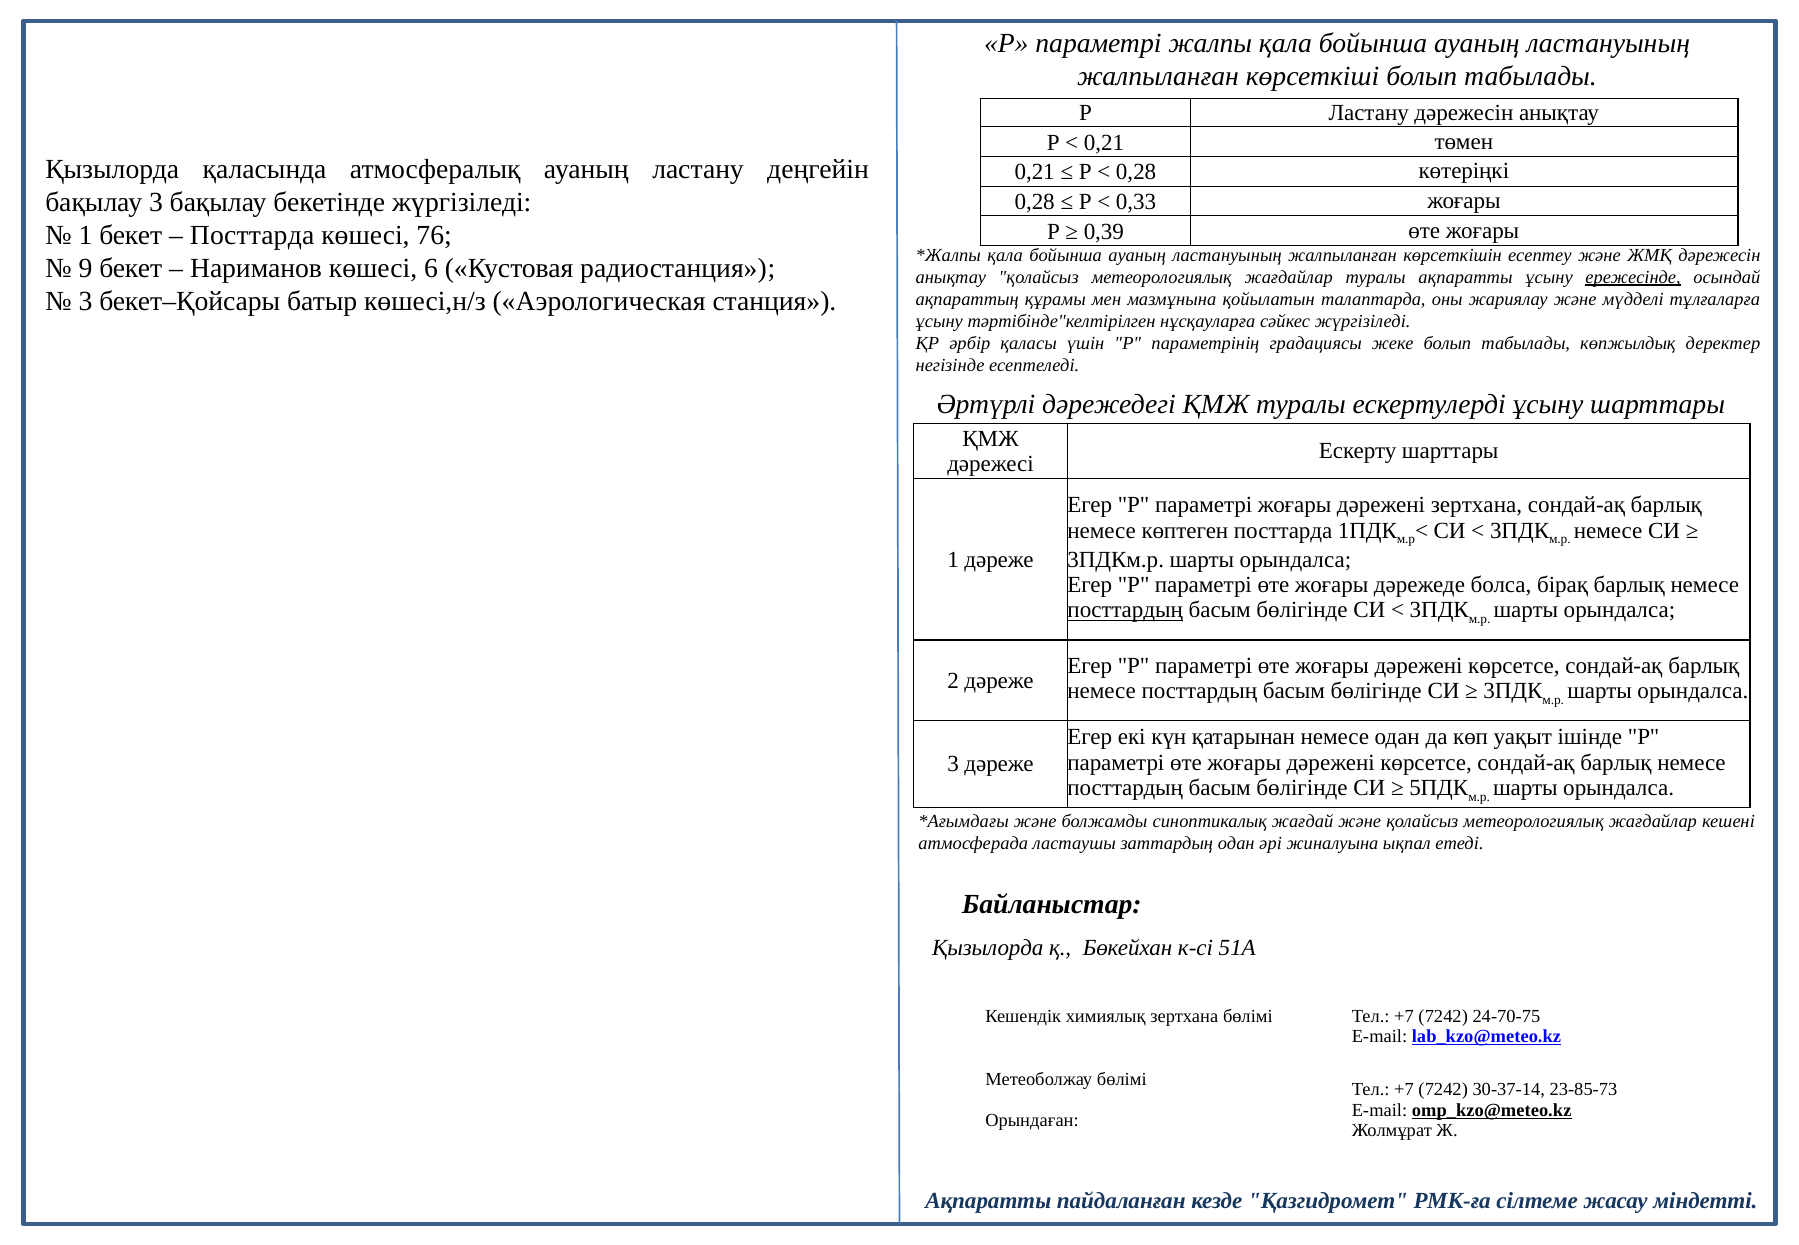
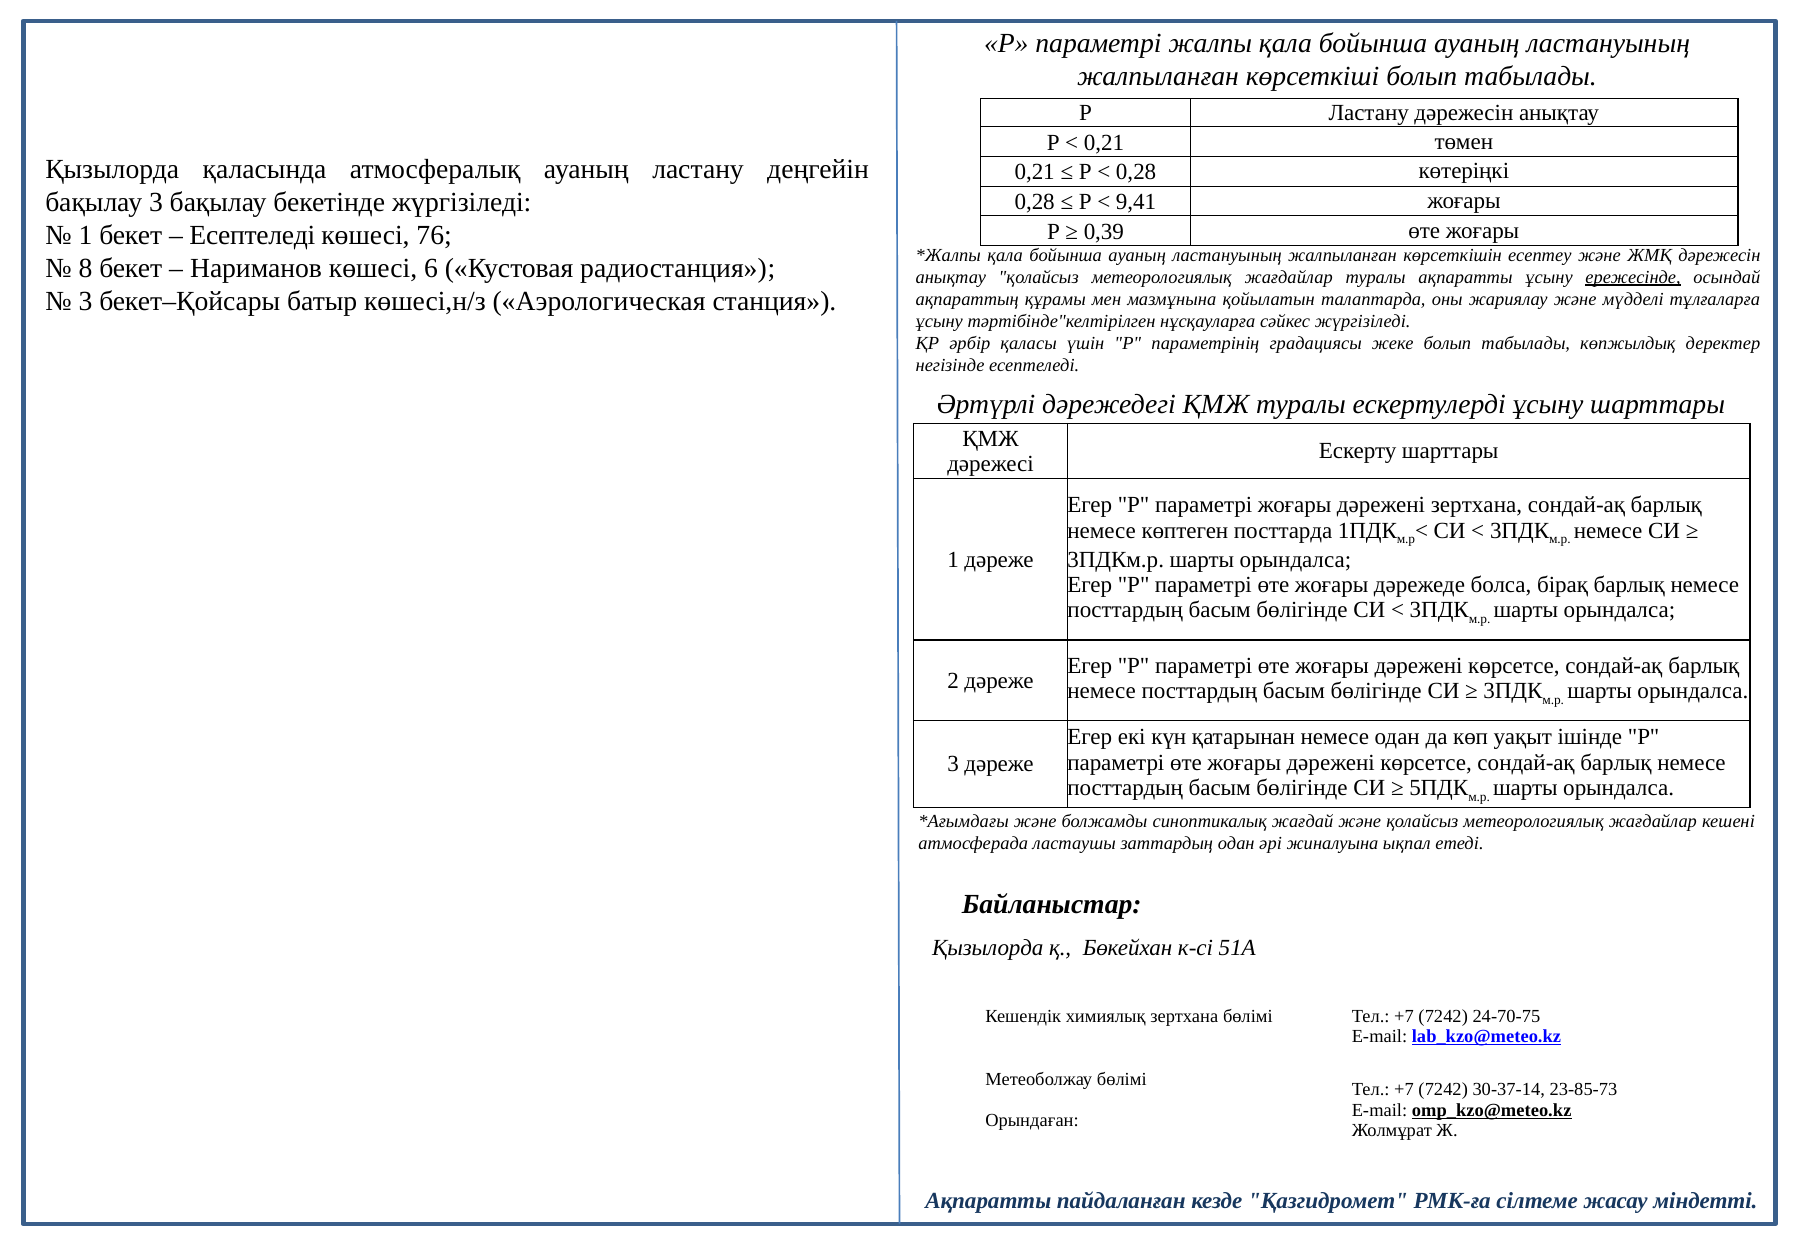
0,33: 0,33 -> 9,41 (1136, 202)
Посттарда: Посттарда -> Есептеледі (252, 235)
9: 9 -> 8 (85, 269)
посттардың underline: present -> none (1125, 611)
